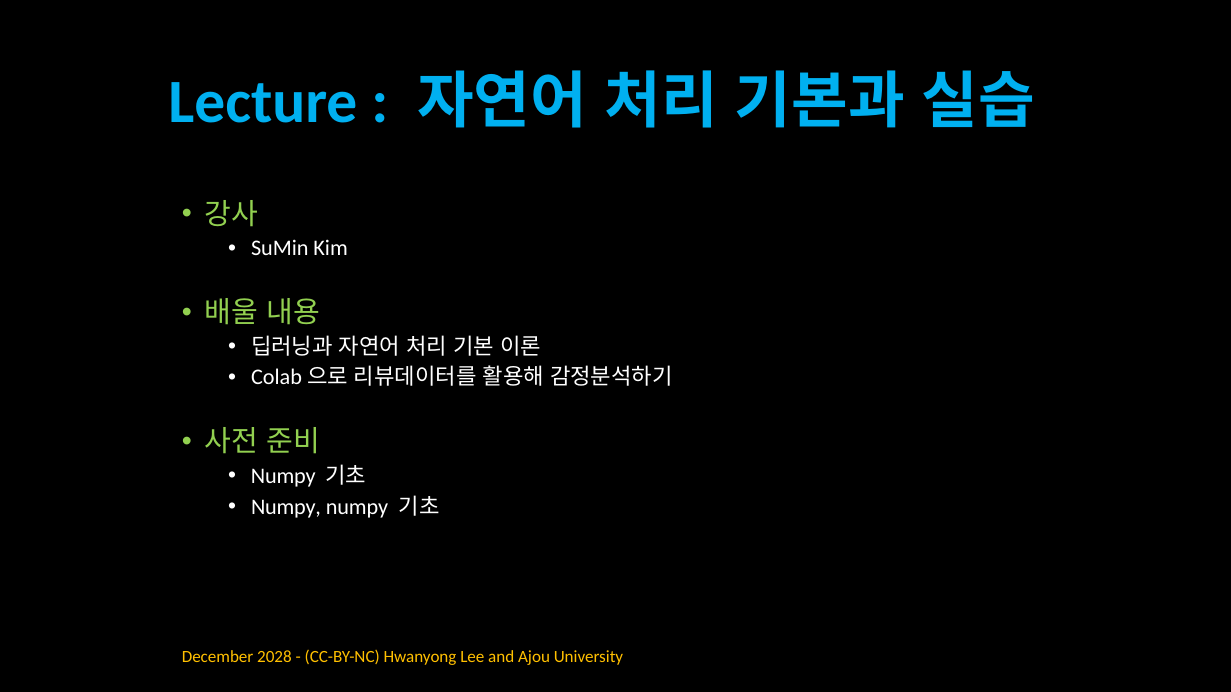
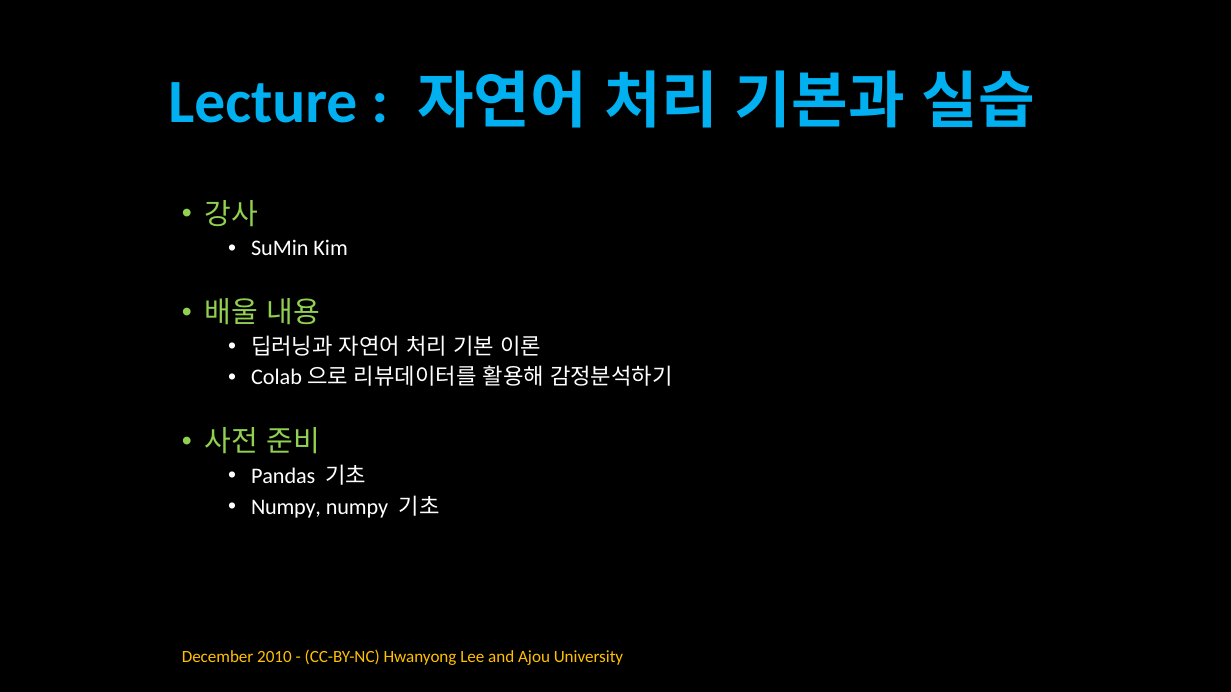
Numpy: Numpy -> Pandas (283, 477)
2028: 2028 -> 2010 (274, 657)
